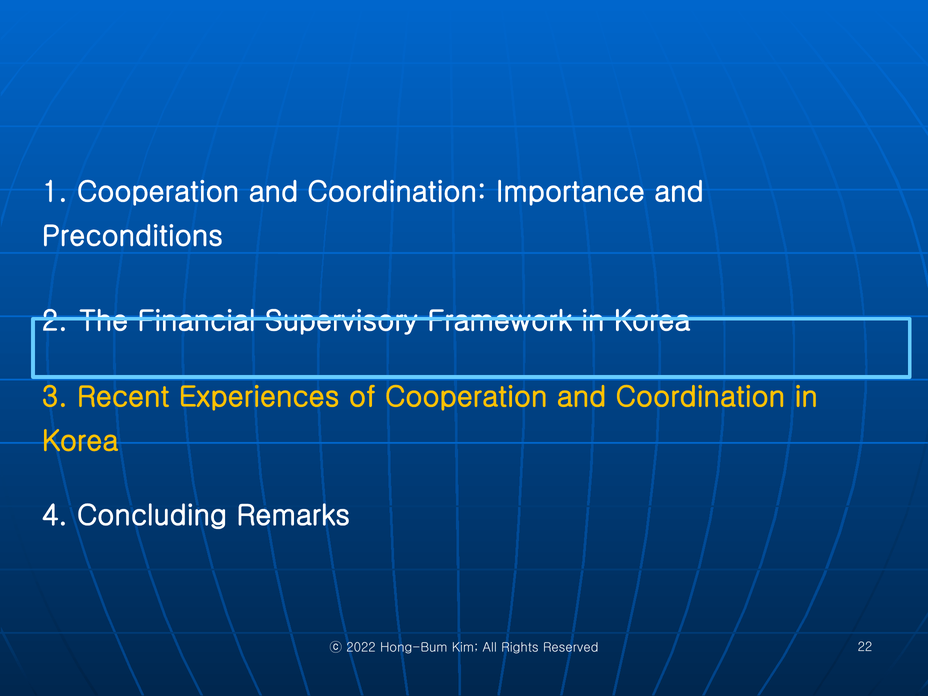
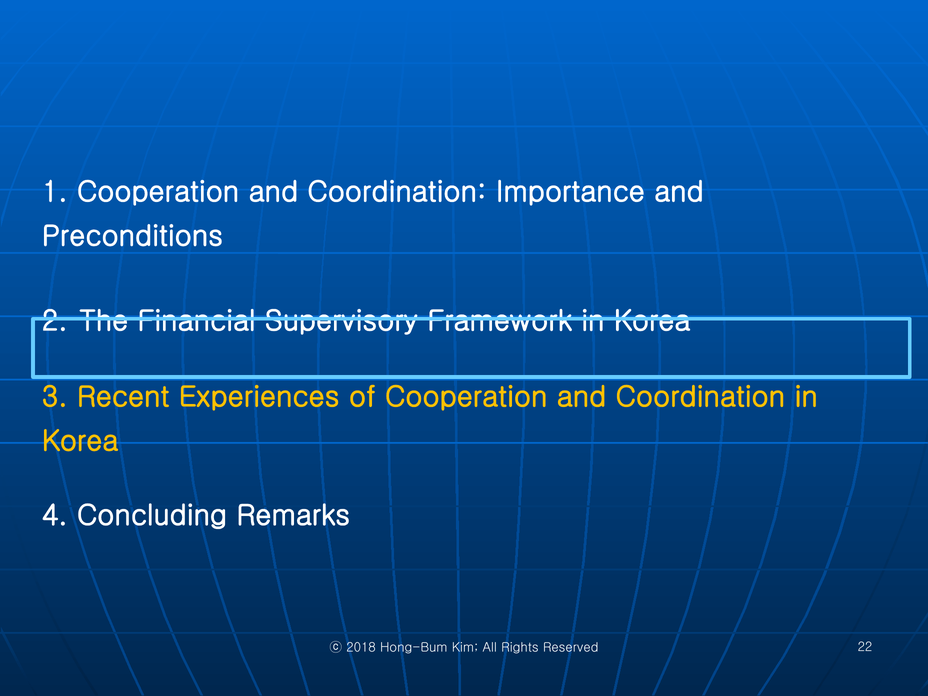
2022: 2022 -> 2018 (361, 647)
